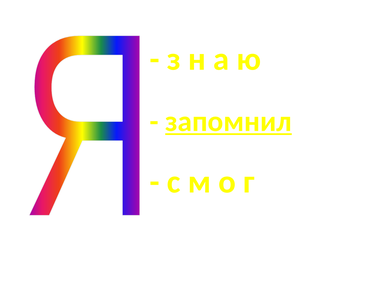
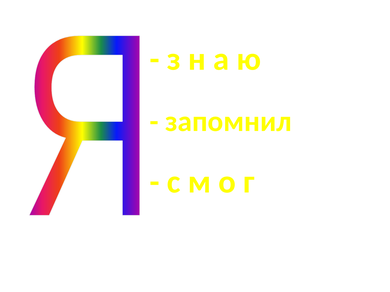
запомнил underline: present -> none (228, 122)
